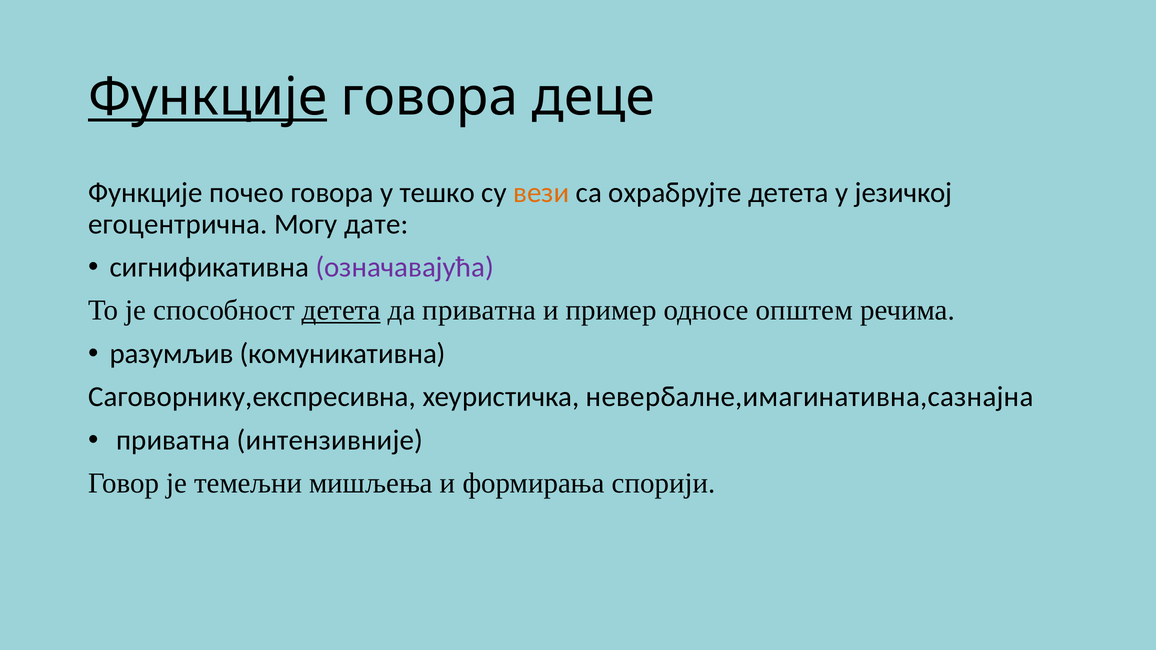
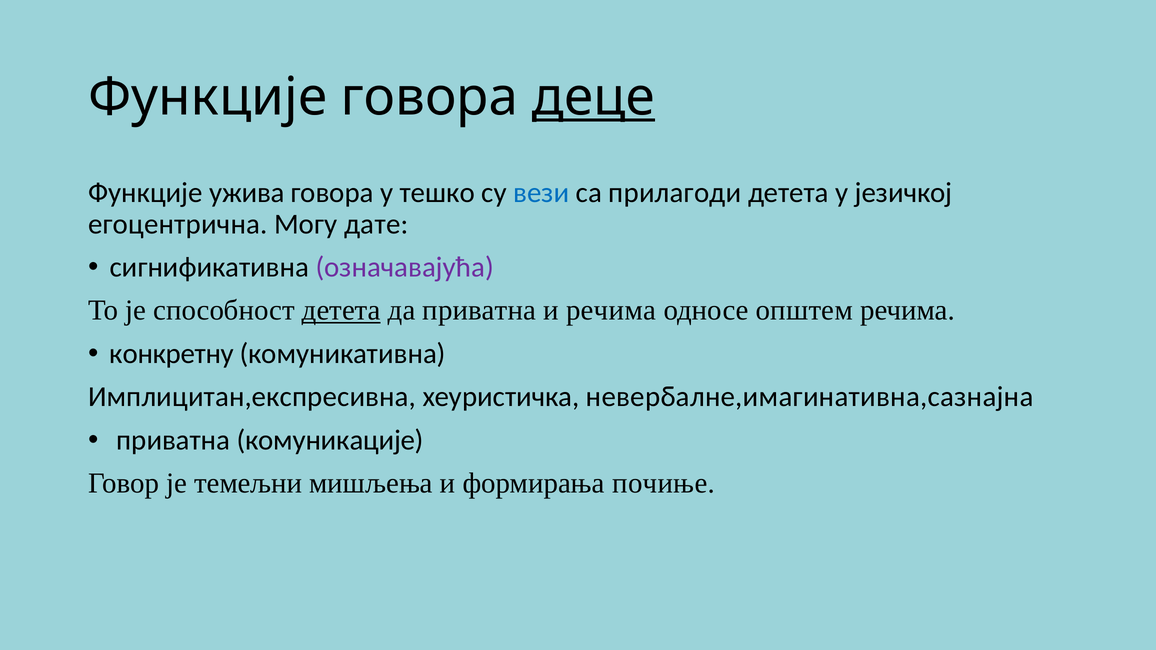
Функције underline: present -> none (208, 97)
деце underline: none -> present (593, 97)
почео: почео -> ужива (247, 193)
вези colour: orange -> blue (541, 193)
охрабрујте: охрабрујте -> прилагоди (675, 193)
и пример: пример -> речима (611, 311)
разумљив: разумљив -> конкретну (172, 354)
Саговорнику,експресивна: Саговорнику,експресивна -> Имплицитан,експресивна (252, 397)
интензивније: интензивније -> комуникације (330, 440)
спорији: спорији -> почиње (664, 484)
